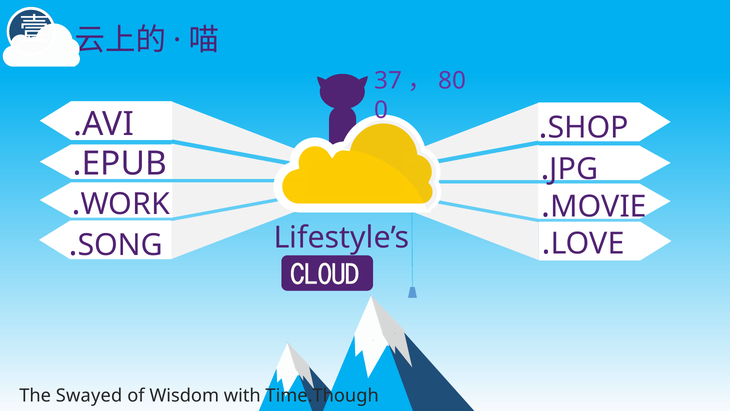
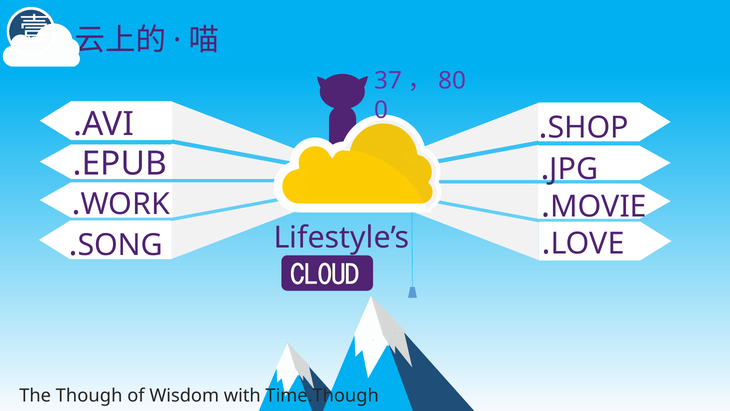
Swayed: Swayed -> Though (89, 396)
